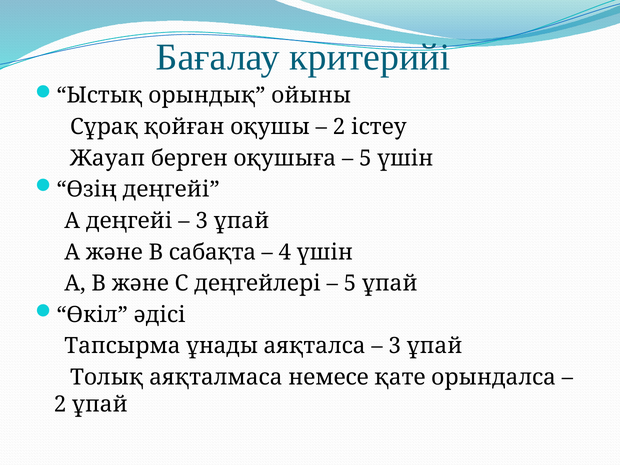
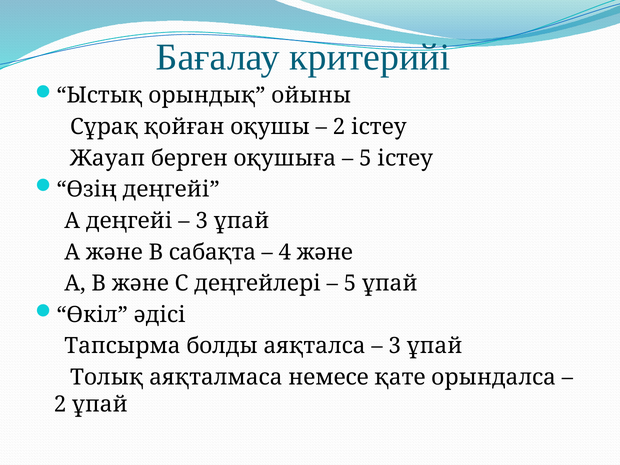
5 үшін: үшін -> істеу (405, 158)
4 үшін: үшін -> және (325, 252)
ұнады: ұнады -> болды (222, 346)
